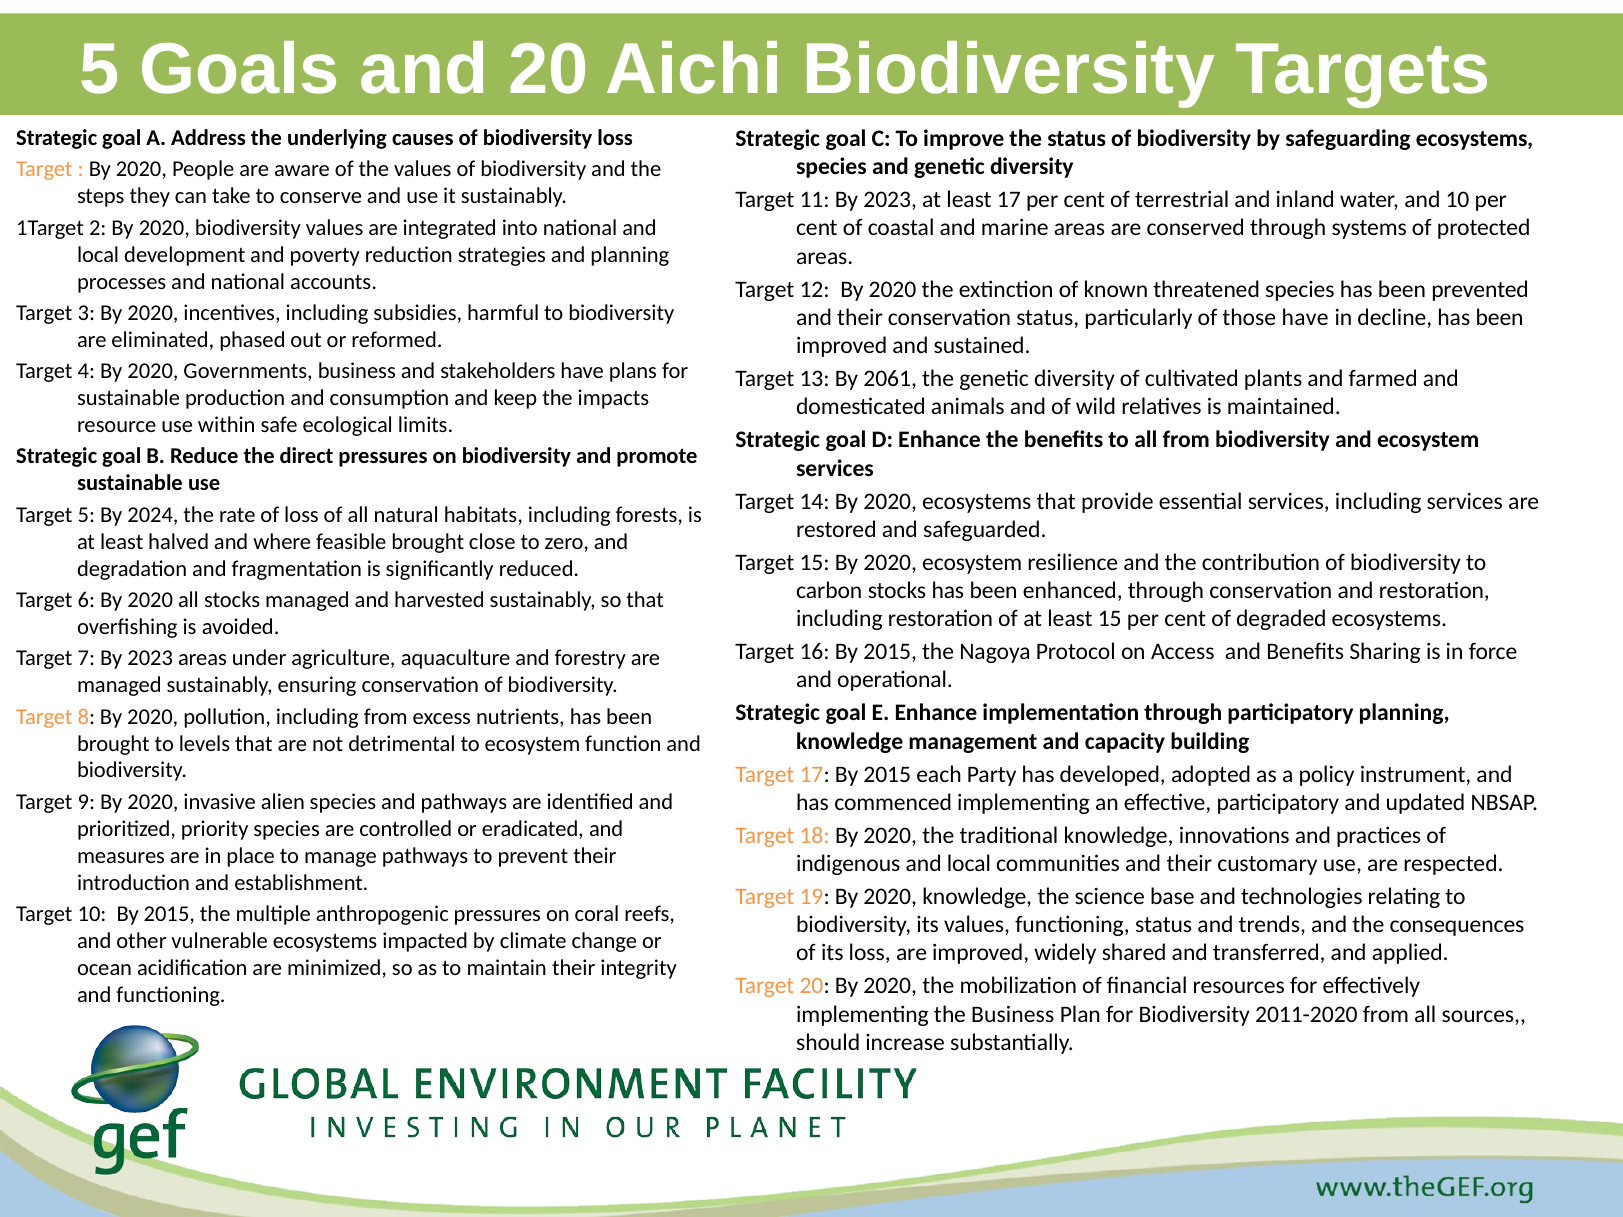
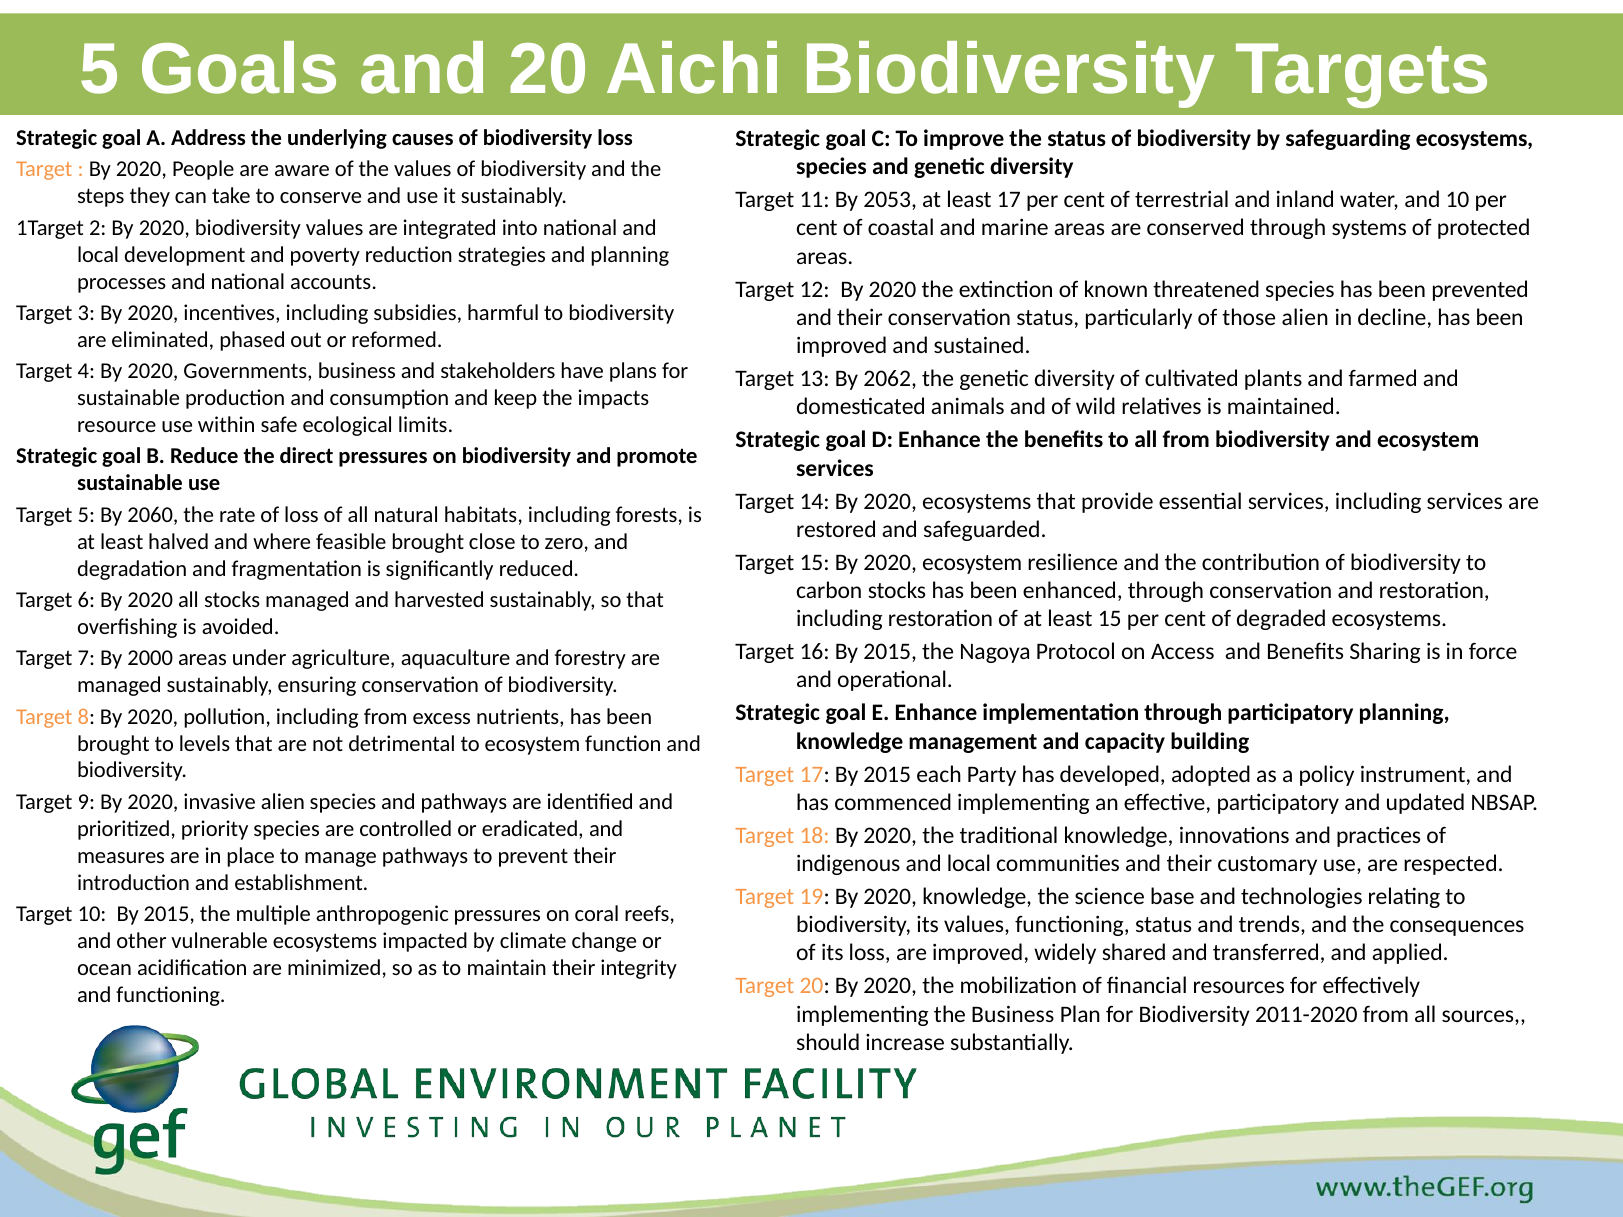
11 By 2023: 2023 -> 2053 (890, 200)
those have: have -> alien (1305, 318)
2061: 2061 -> 2062 (890, 379)
2024: 2024 -> 2060 (153, 515)
7 By 2023: 2023 -> 2000 (150, 659)
